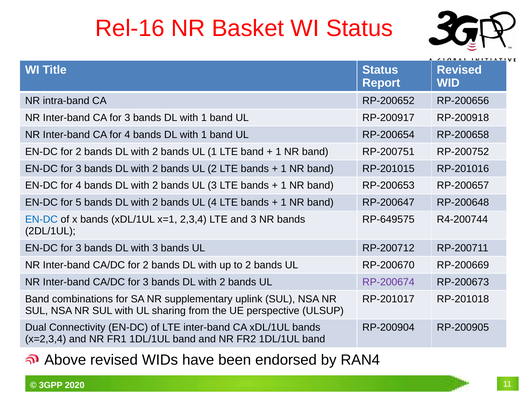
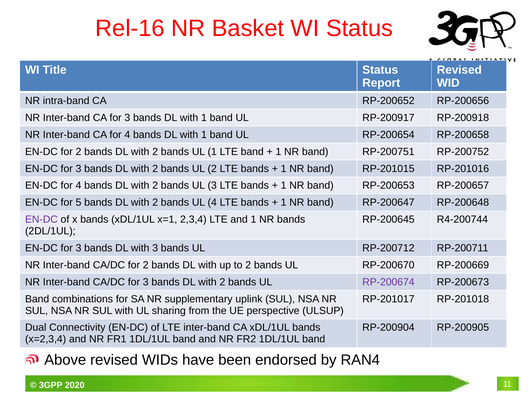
EN-DC colour: blue -> purple (41, 219)
and 3: 3 -> 1 (253, 219)
RP-649575: RP-649575 -> RP-200645 (388, 219)
